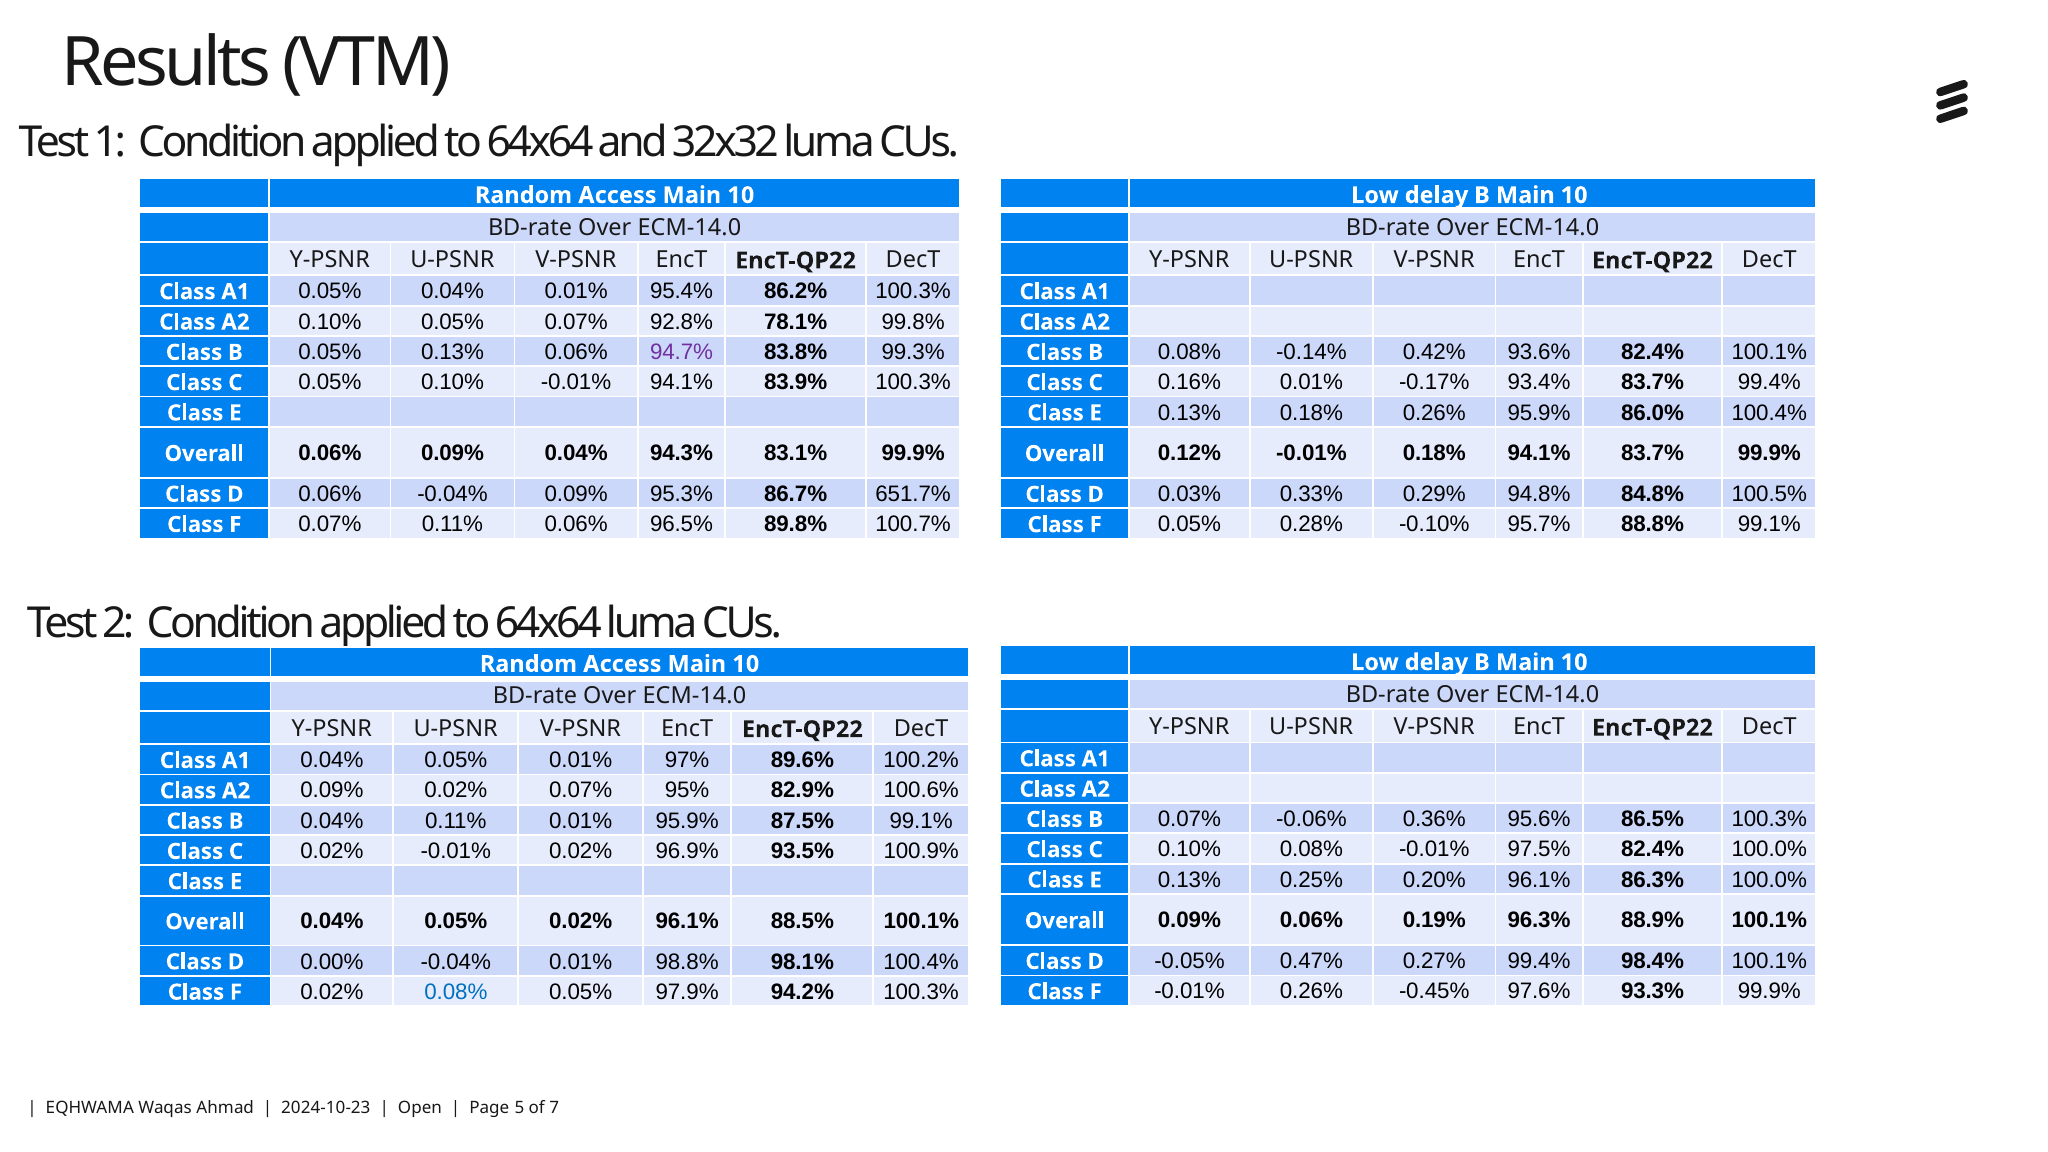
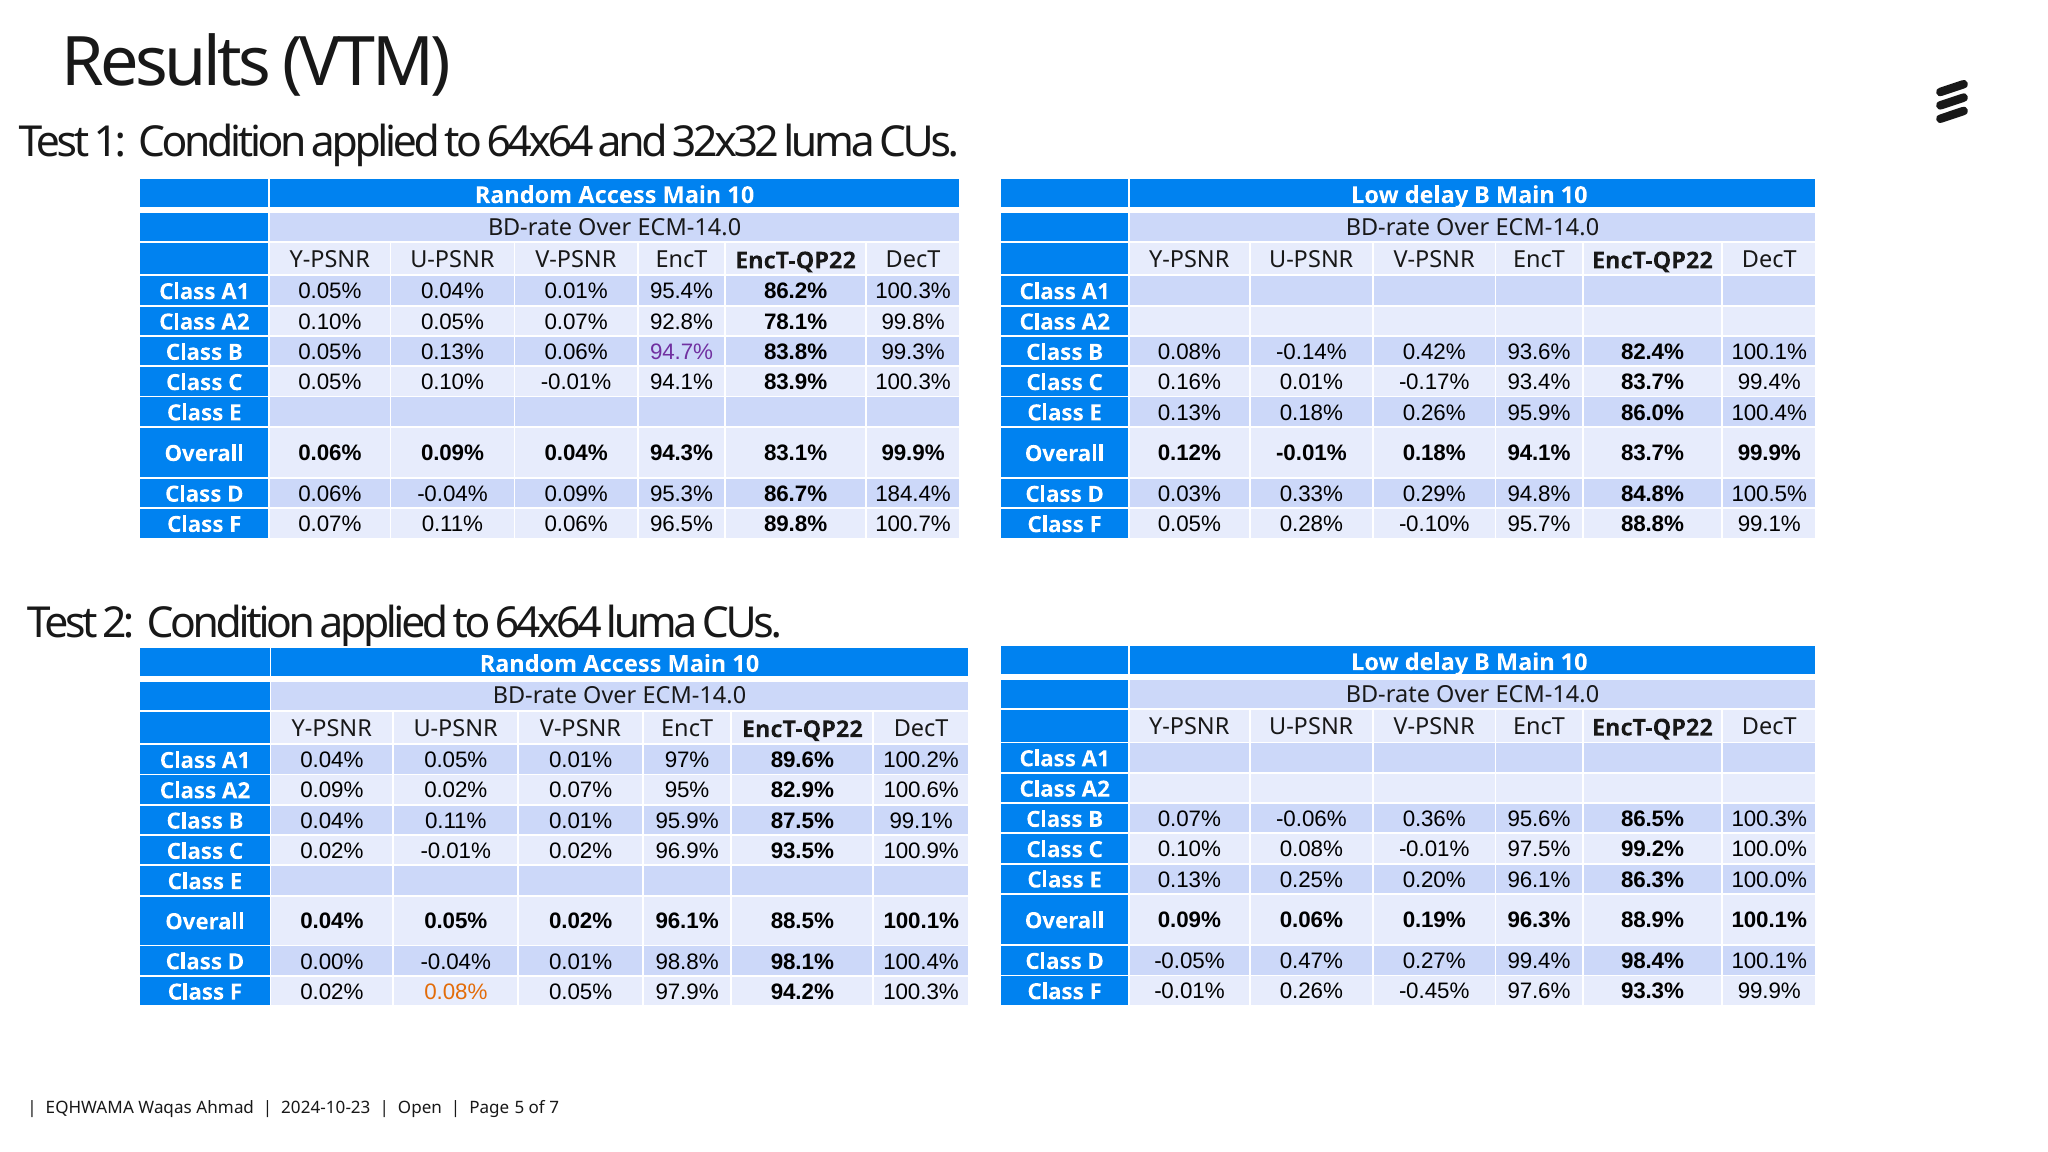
651.7%: 651.7% -> 184.4% (913, 494)
97.5% 82.4%: 82.4% -> 99.2% (1653, 850)
0.08% colour: blue -> orange (456, 992)
